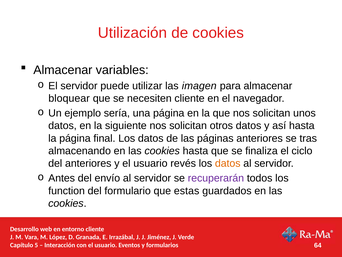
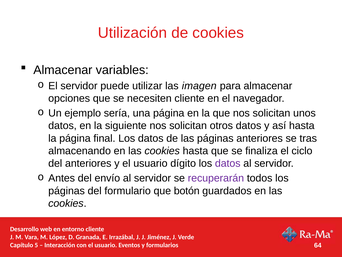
bloquear: bloquear -> opciones (69, 98)
revés: revés -> dígito (183, 163)
datos colour: orange -> purple (228, 163)
function: function -> páginas (67, 190)
estas: estas -> botón (187, 190)
